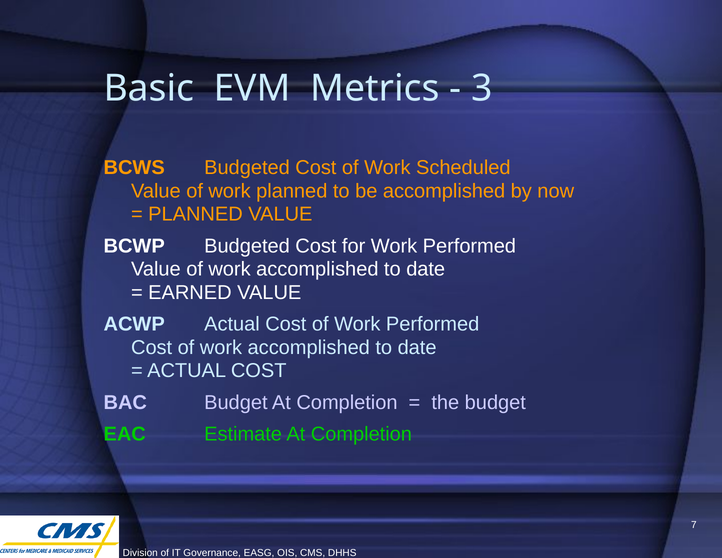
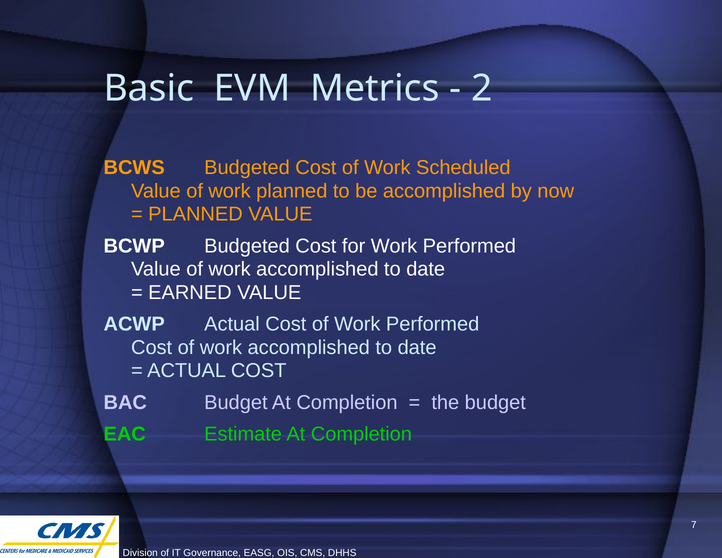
3: 3 -> 2 (482, 88)
